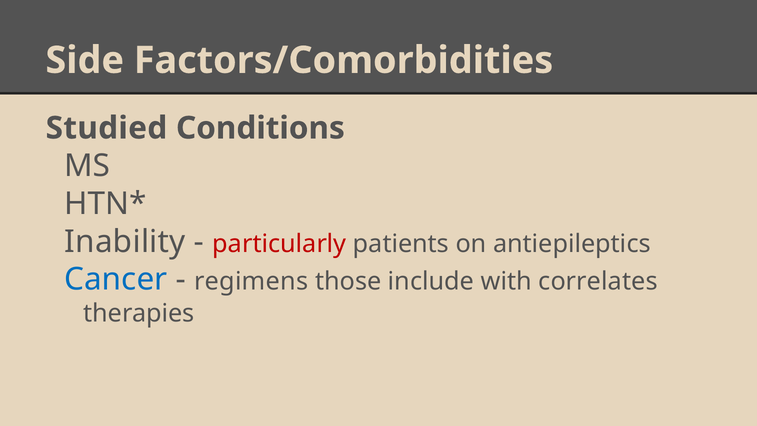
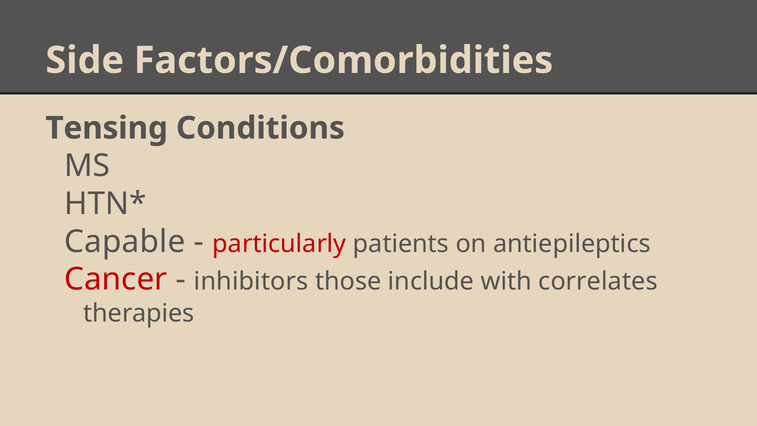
Studied: Studied -> Tensing (107, 128)
Inability: Inability -> Capable (125, 242)
Cancer colour: blue -> red (116, 279)
regimens: regimens -> inhibitors (251, 282)
